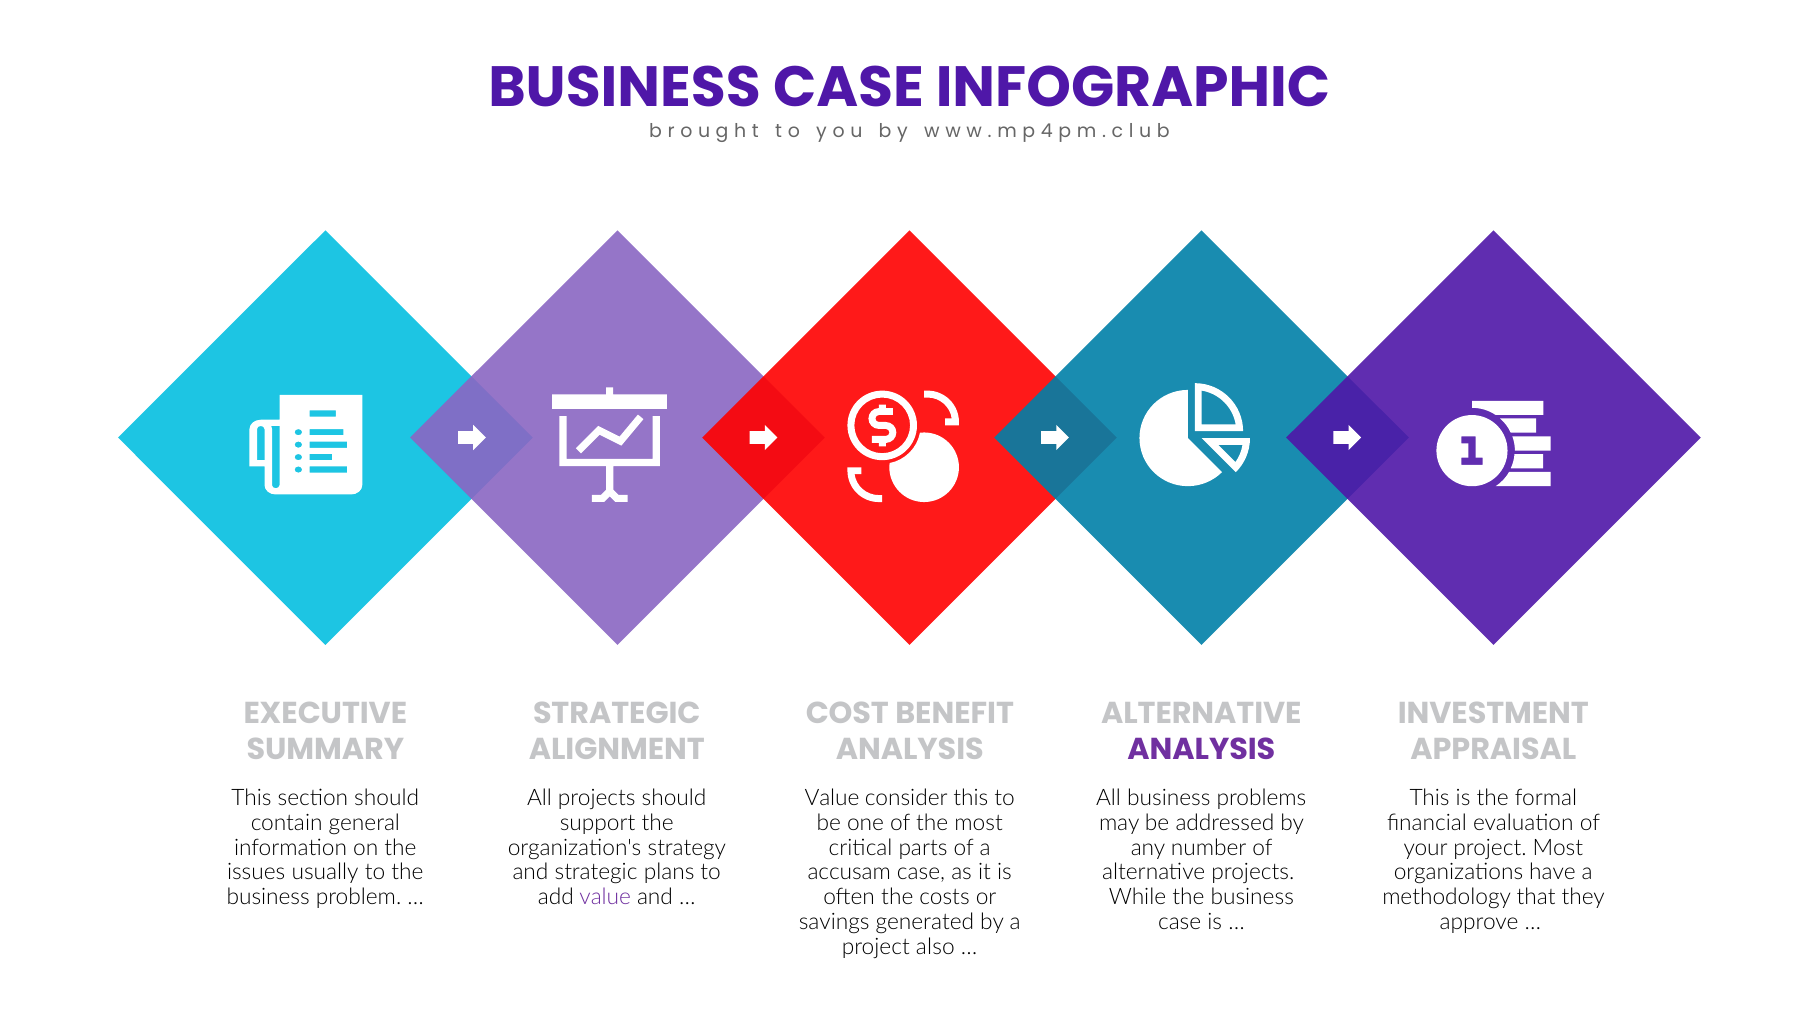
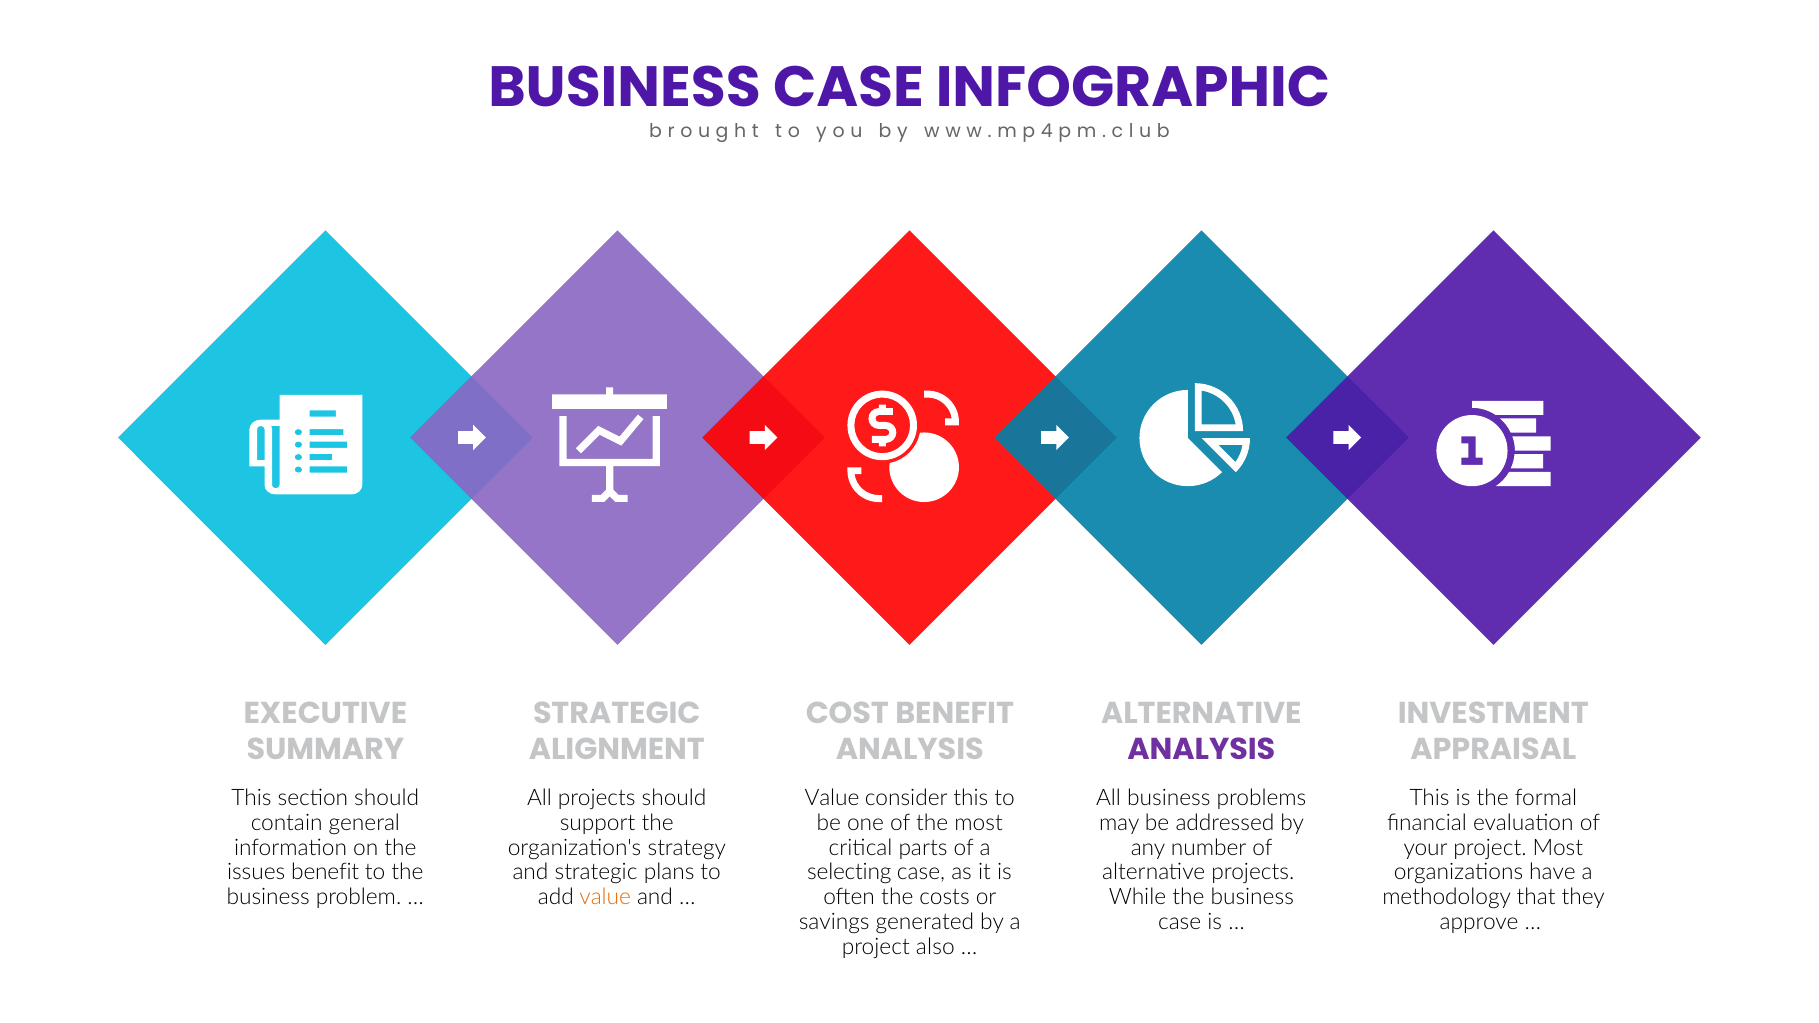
issues usually: usually -> benefit (325, 873)
accusam: accusam -> selecting (849, 873)
value colour: purple -> orange (605, 898)
